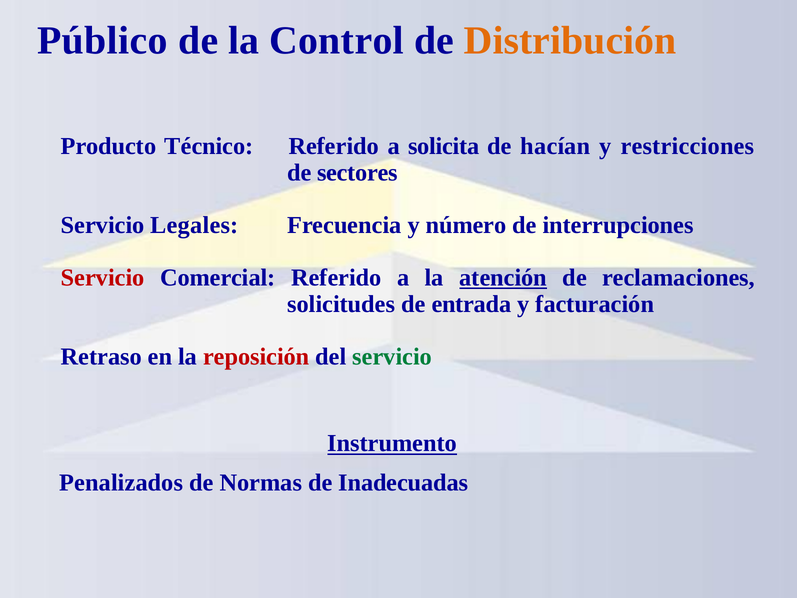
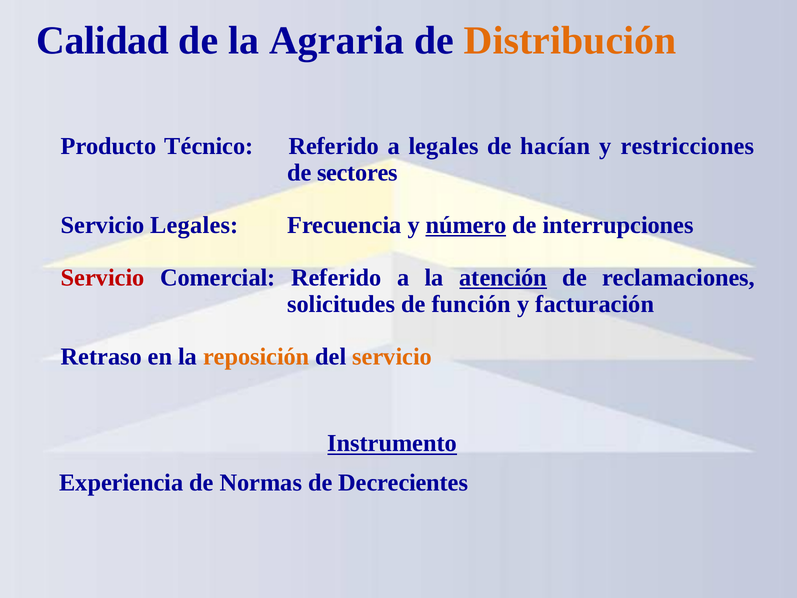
Público: Público -> Calidad (103, 41)
Control: Control -> Agraria (337, 41)
a solicita: solicita -> legales (444, 146)
número underline: none -> present (466, 225)
entrada: entrada -> función (471, 304)
reposición colour: red -> orange (256, 357)
servicio colour: green -> orange (392, 357)
Penalizados: Penalizados -> Experiencia (121, 482)
Inadecuadas: Inadecuadas -> Decrecientes (403, 482)
